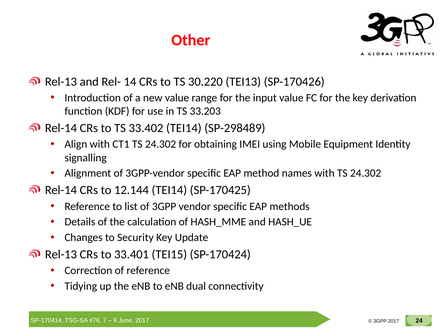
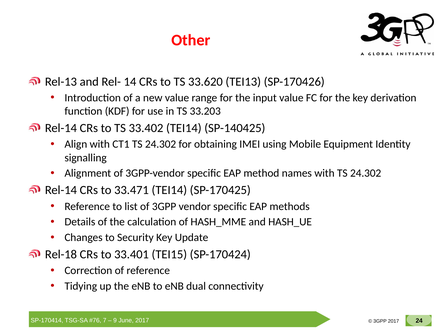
30.220: 30.220 -> 33.620 (205, 82)
SP-298489: SP-298489 -> SP-140425 (235, 128)
12.144: 12.144 -> 33.471 (132, 190)
Rel-13: Rel-13 -> Rel-18 (61, 254)
